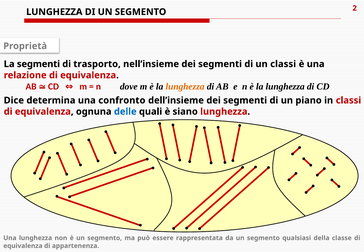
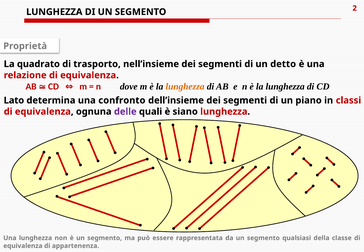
La segmenti: segmenti -> quadrato (38, 64)
un classi: classi -> detto (283, 64)
Dice: Dice -> Lato (14, 100)
delle colour: blue -> purple (125, 112)
